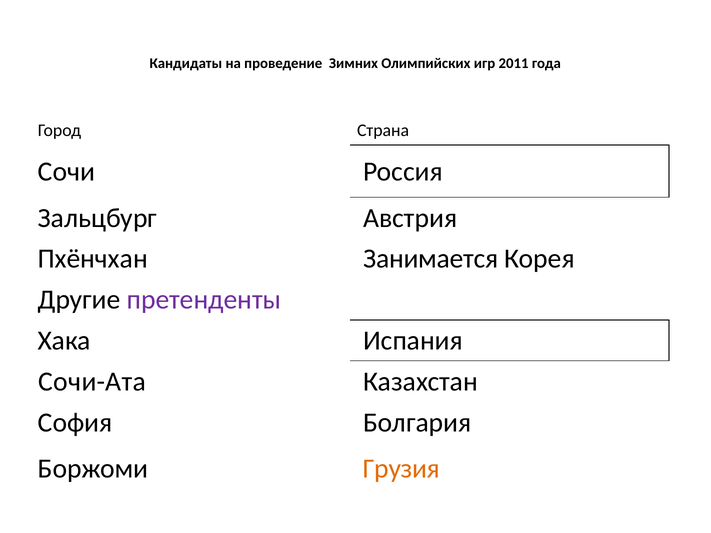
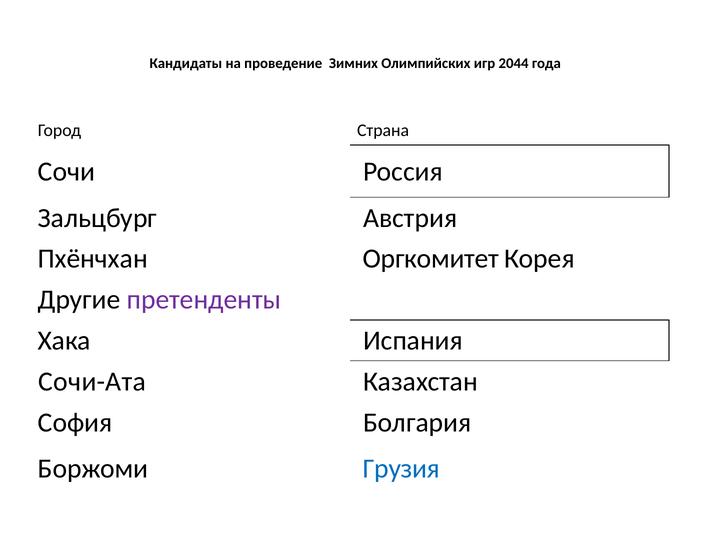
2011: 2011 -> 2044 (514, 63)
Занимается: Занимается -> Оргкомитет (431, 259)
Грузия colour: orange -> blue (401, 469)
